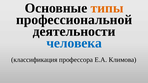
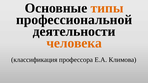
человека colour: blue -> orange (74, 43)
